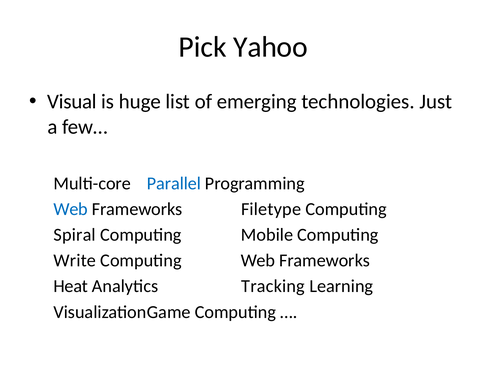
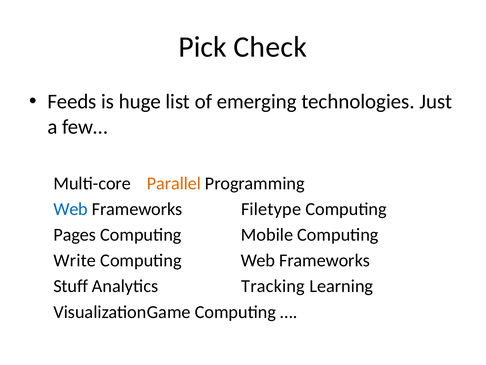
Yahoo: Yahoo -> Check (270, 47)
Visual: Visual -> Feeds (72, 102)
Parallel colour: blue -> orange (174, 183)
Spiral: Spiral -> Pages (75, 235)
Heat: Heat -> Stuff (71, 286)
